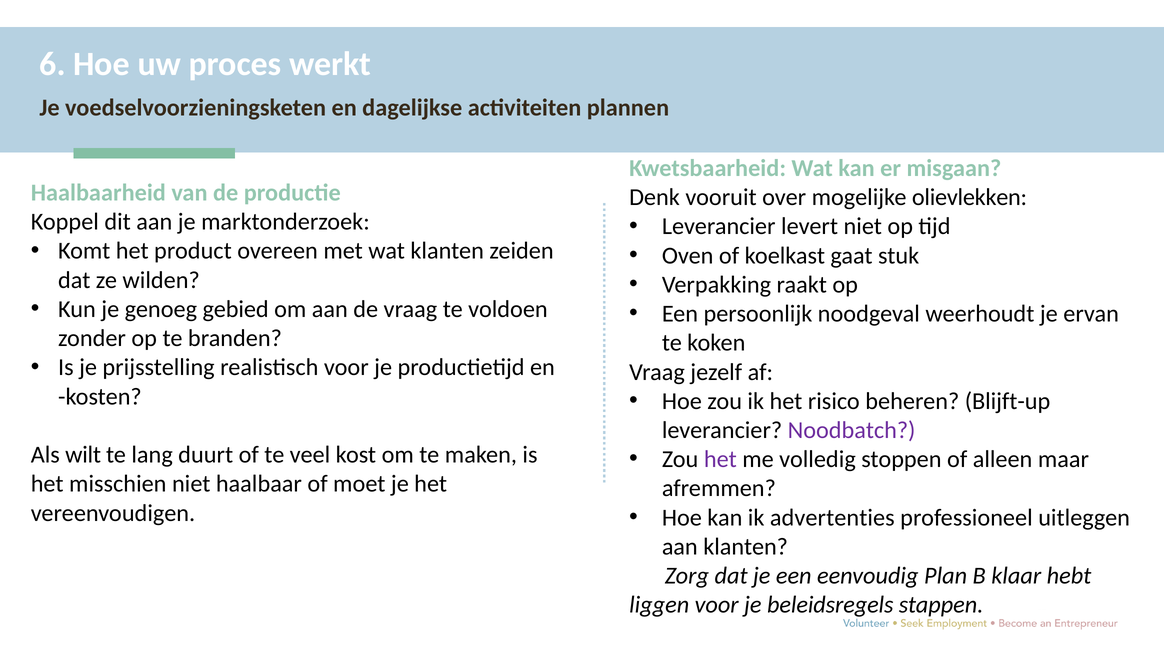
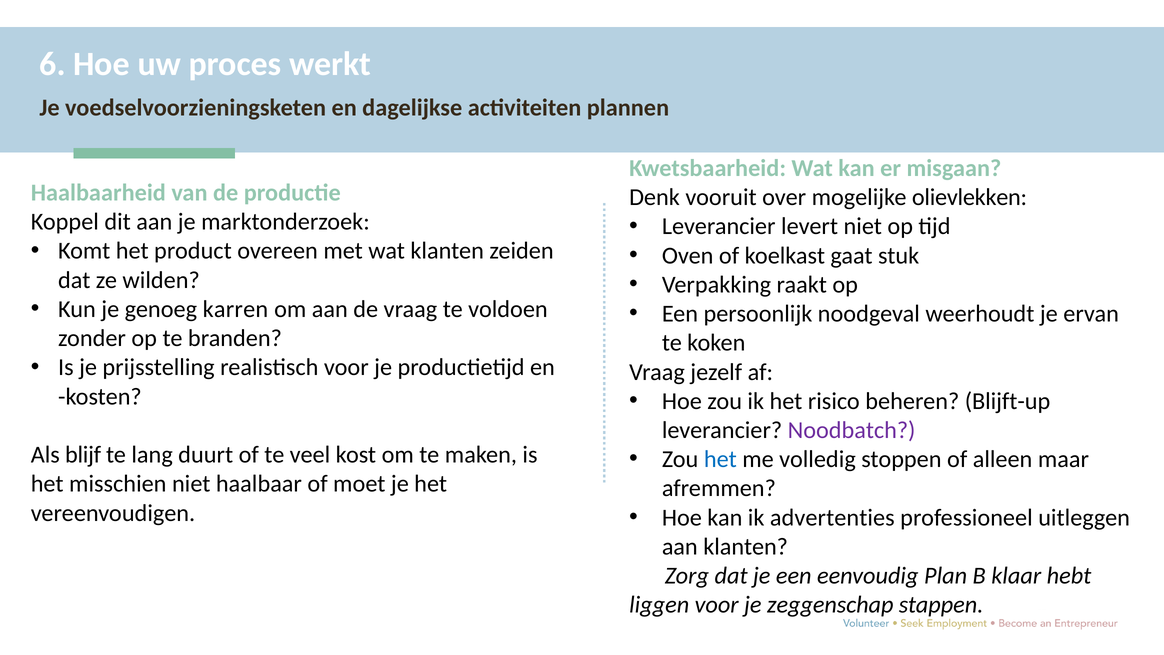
gebied: gebied -> karren (235, 309)
wilt: wilt -> blijf (83, 455)
het colour: purple -> blue (720, 459)
beleidsregels: beleidsregels -> zeggenschap (830, 605)
